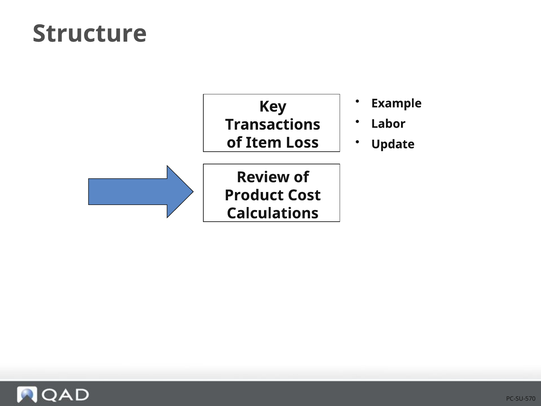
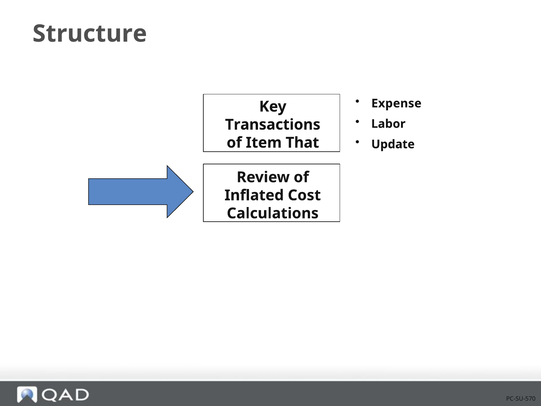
Example: Example -> Expense (396, 103)
Loss: Loss -> That (302, 143)
Product: Product -> Inflated (254, 195)
